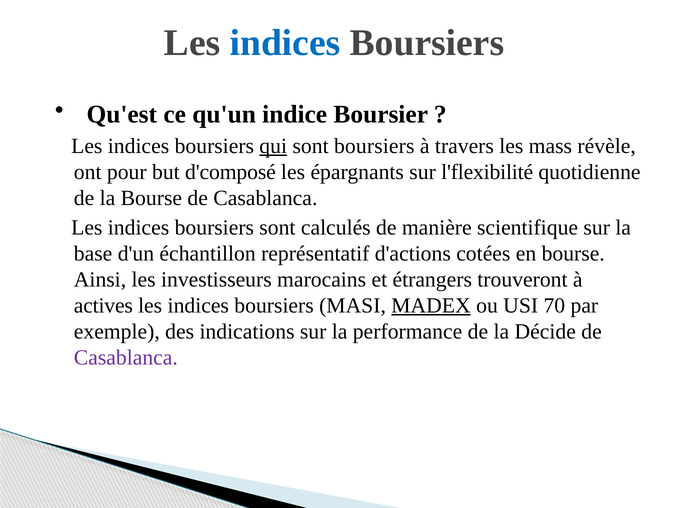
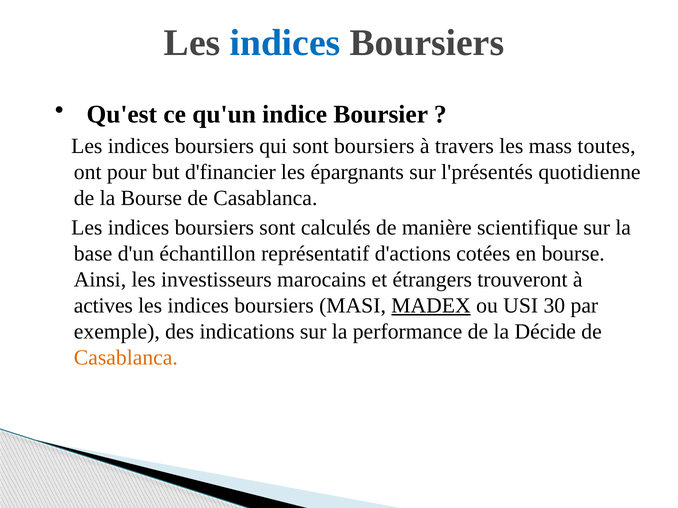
qui underline: present -> none (273, 146)
révèle: révèle -> toutes (607, 146)
d'composé: d'composé -> d'financier (230, 172)
l'flexibilité: l'flexibilité -> l'présentés (487, 172)
70: 70 -> 30 (554, 306)
Casablanca colour: purple -> orange (126, 358)
